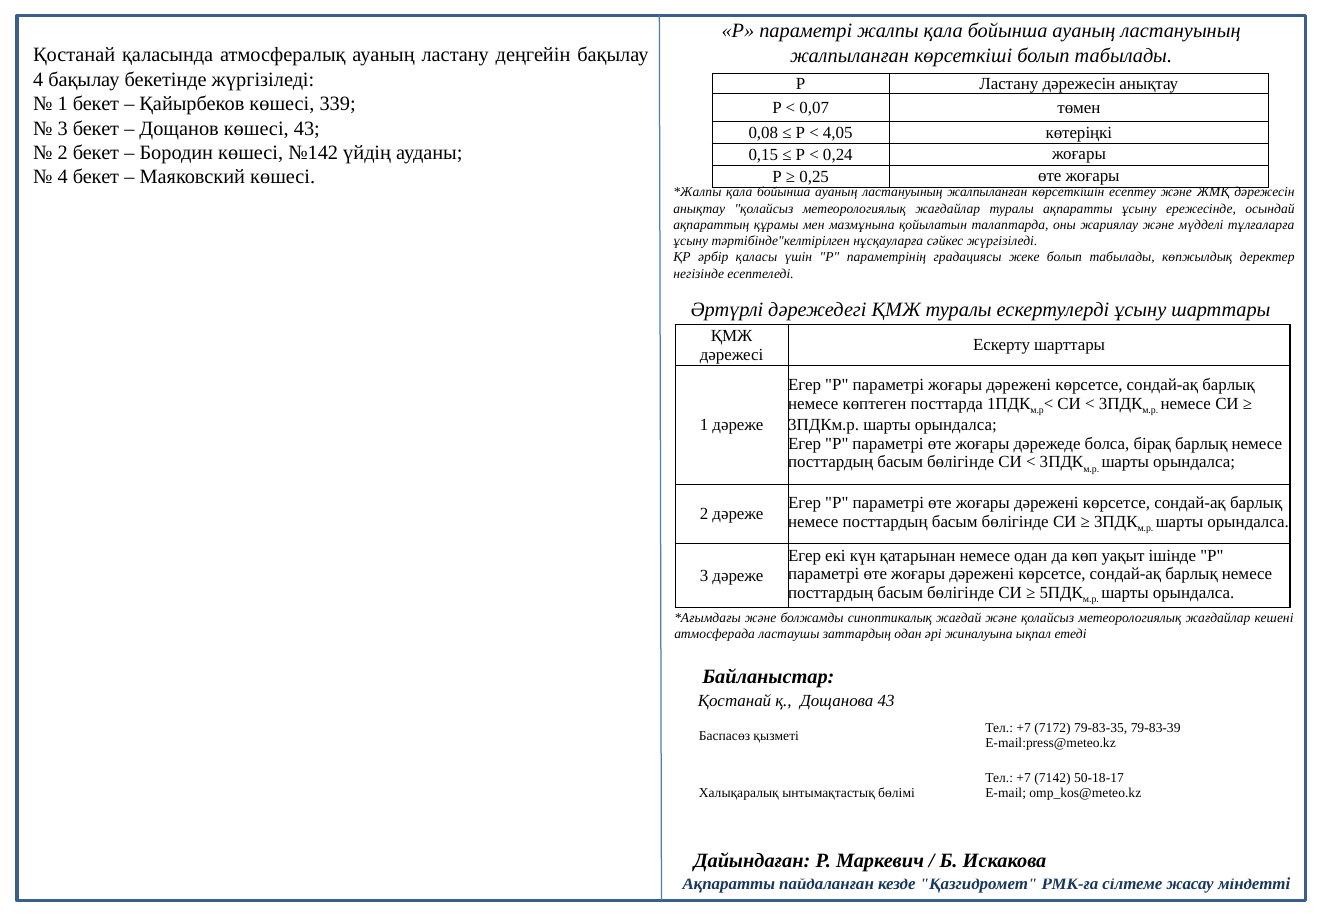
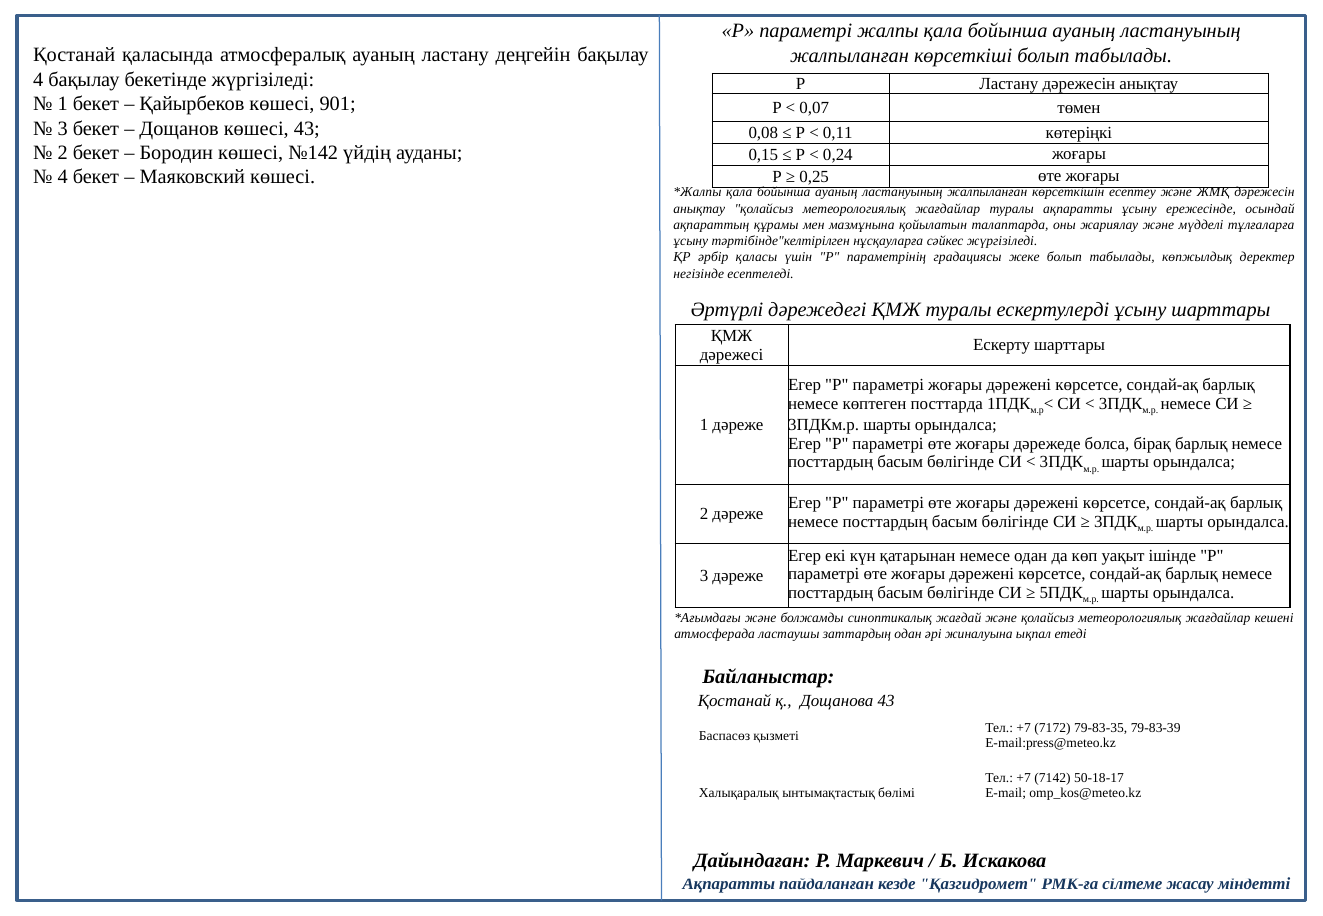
339: 339 -> 901 (338, 104)
4,05: 4,05 -> 0,11 (838, 133)
